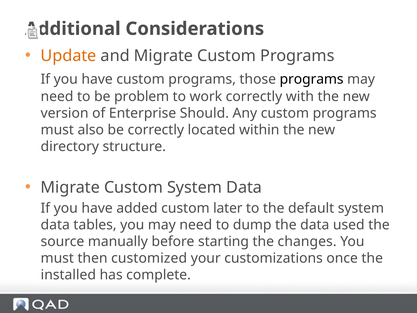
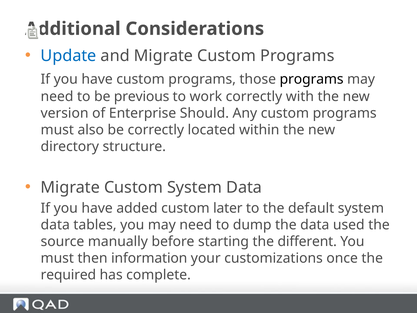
Update colour: orange -> blue (69, 56)
problem: problem -> previous (142, 96)
changes: changes -> different (307, 241)
customized: customized -> information (149, 258)
installed: installed -> required (68, 275)
